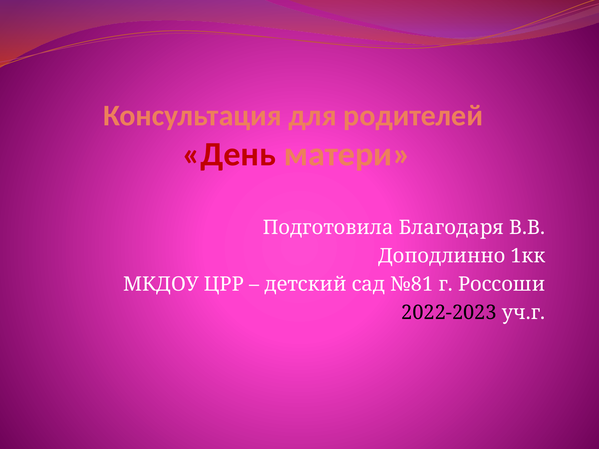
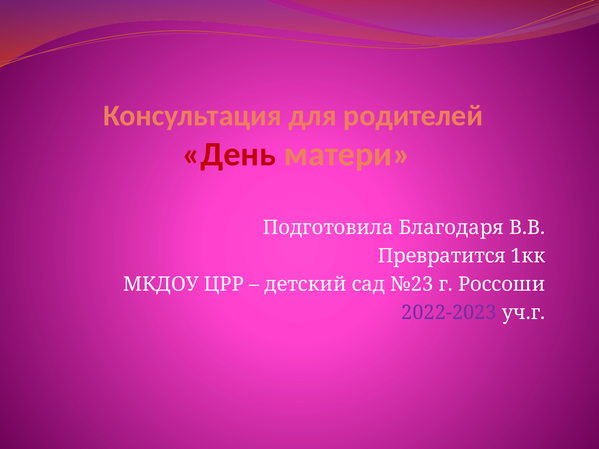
Доподлинно: Доподлинно -> Превратится (442, 256)
№81: №81 -> №23 (412, 284)
2022-2023 colour: black -> purple (449, 313)
